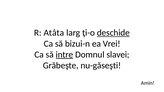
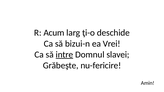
Atâta: Atâta -> Acum (54, 33)
deschide underline: present -> none (113, 33)
nu-găseşti: nu-găseşti -> nu-fericire (101, 66)
